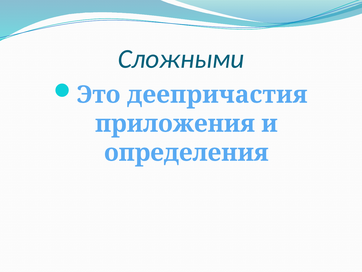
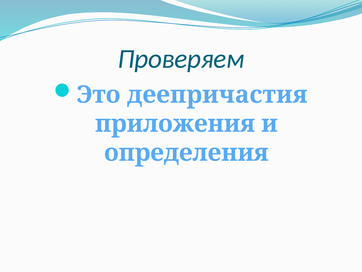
Сложными: Сложными -> Проверяем (181, 59)
